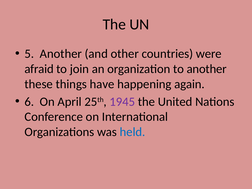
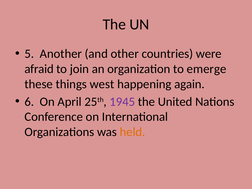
to another: another -> emerge (207, 69)
have: have -> west (102, 84)
held colour: blue -> orange (133, 132)
